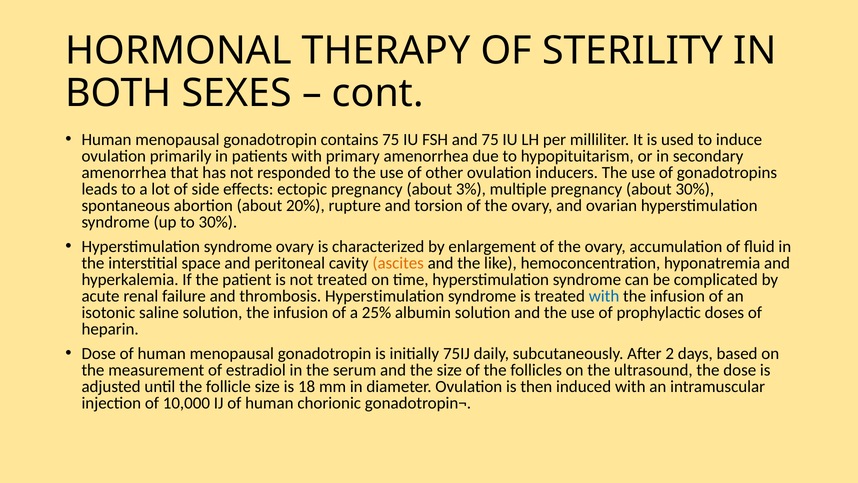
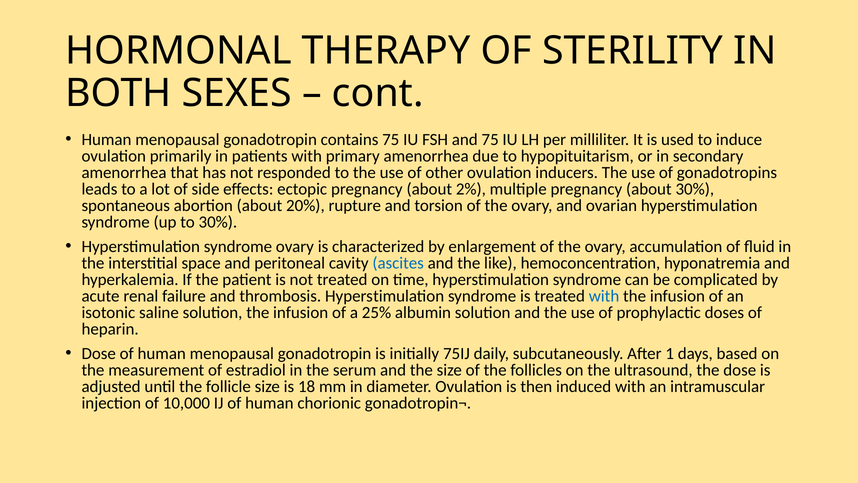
3%: 3% -> 2% (471, 189)
ascites colour: orange -> blue (398, 263)
2: 2 -> 1 (670, 353)
